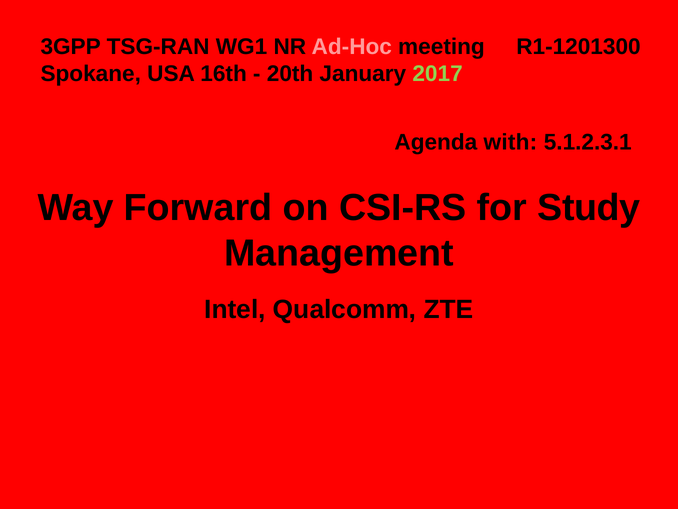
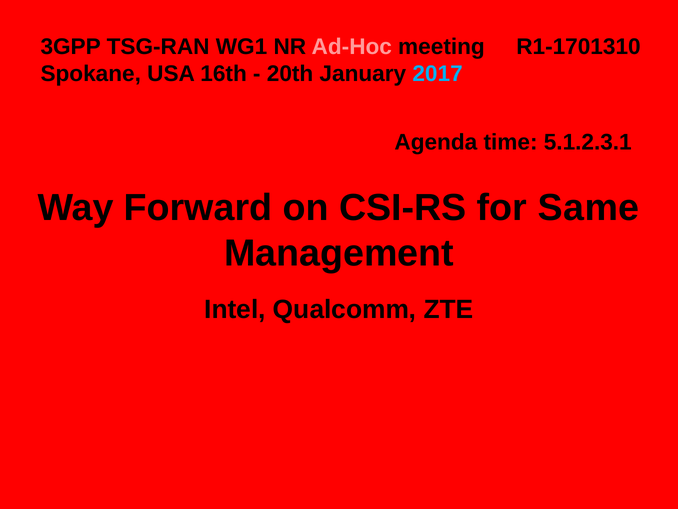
R1-1201300: R1-1201300 -> R1-1701310 (578, 47)
2017 colour: light green -> light blue (438, 74)
with: with -> time (511, 142)
Study: Study -> Same (589, 208)
